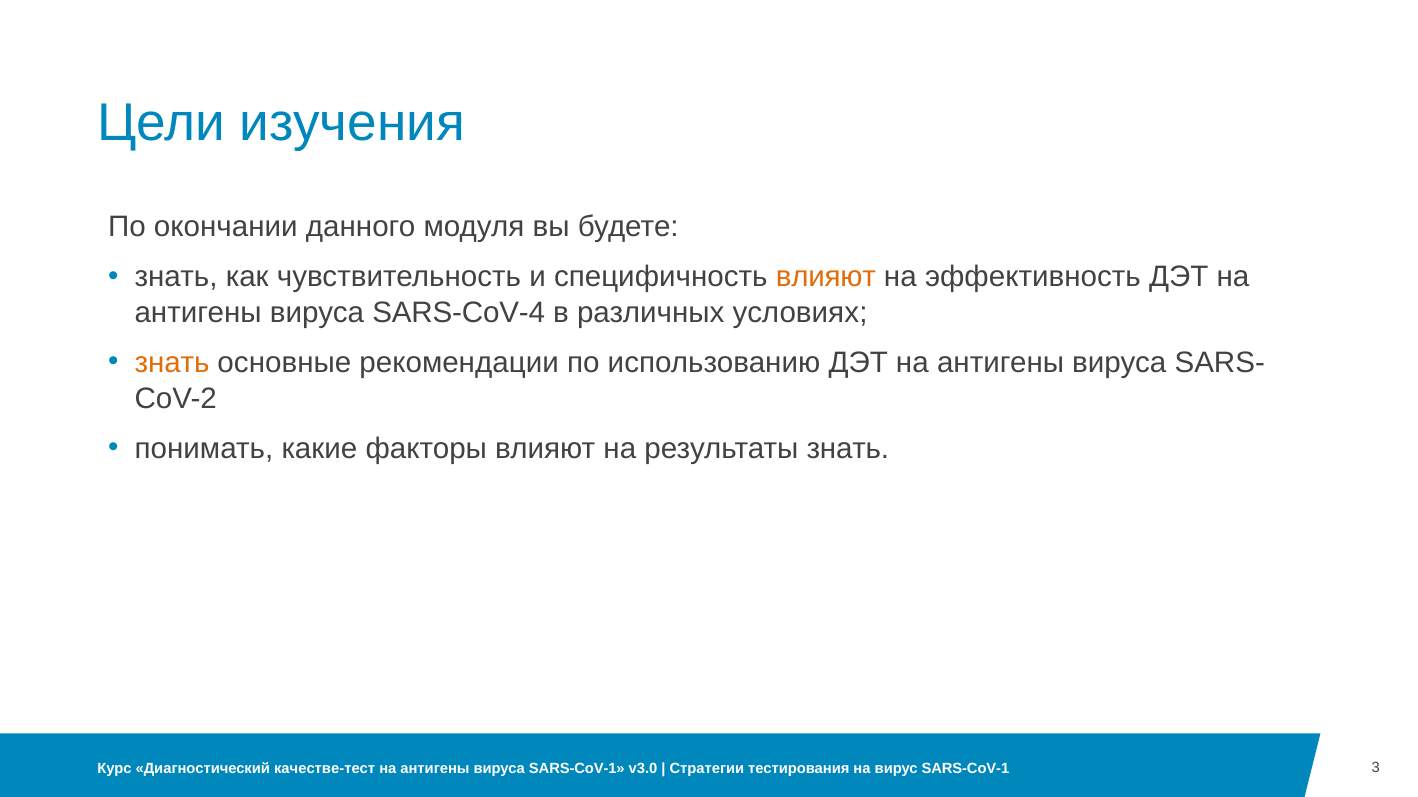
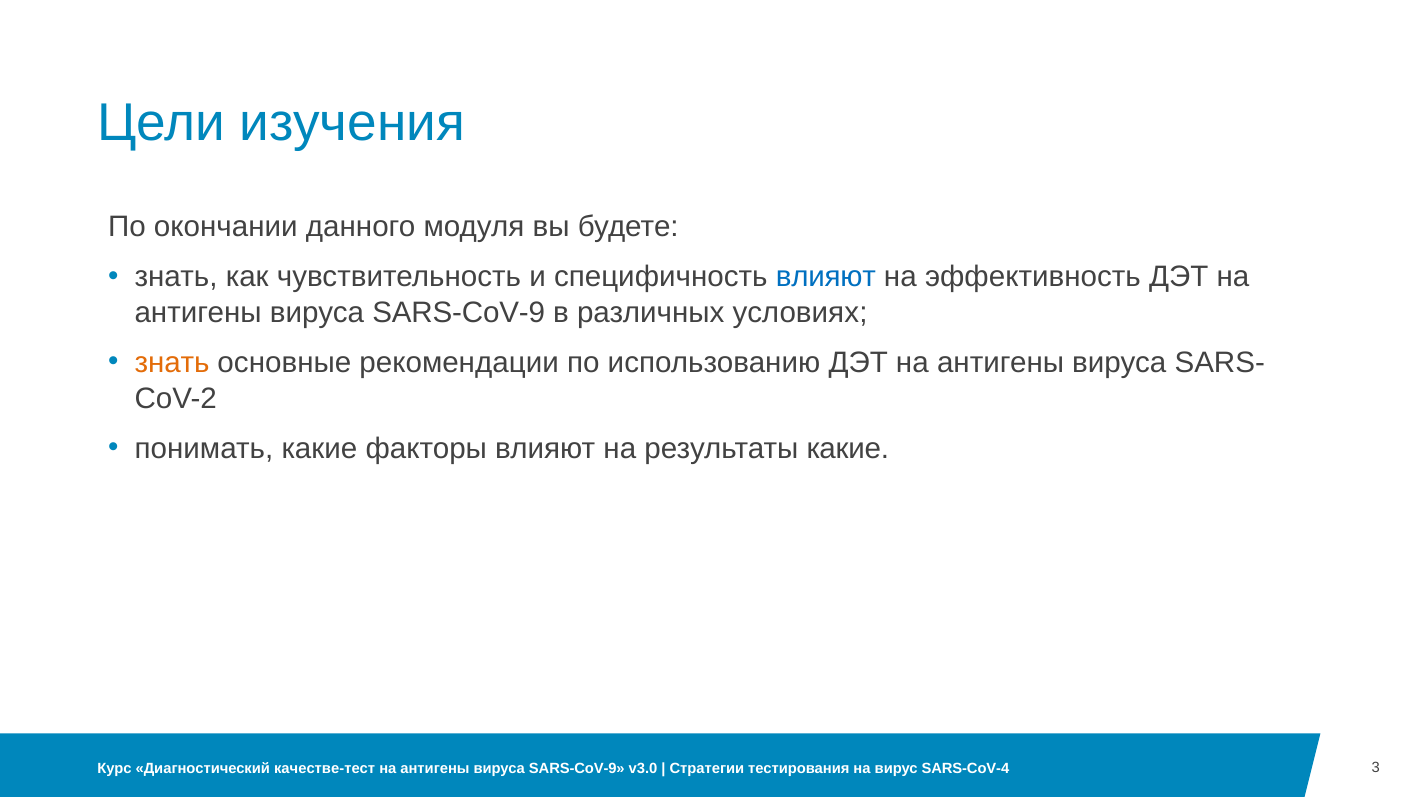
влияют colour: orange -> blue (826, 277)
SARS-CoV-4: SARS-CoV-4 -> SARS-CoV-9 (459, 313)
результаты знать: знать -> какие (848, 449)
SARS-CoV-1: SARS-CoV-1 -> SARS-CoV-9 (577, 769)
вирус SARS-CoV-1: SARS-CoV-1 -> SARS-CoV-4 (965, 769)
